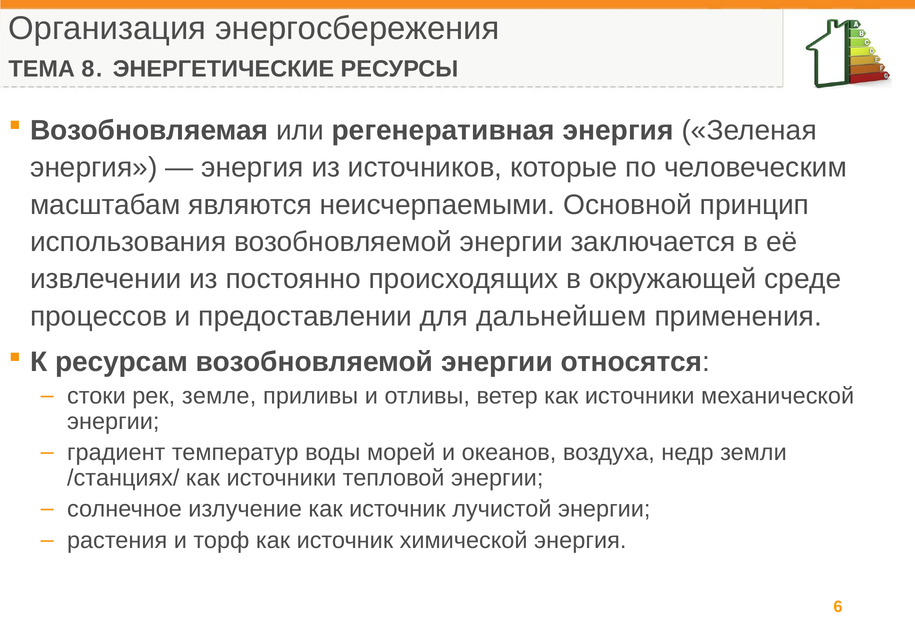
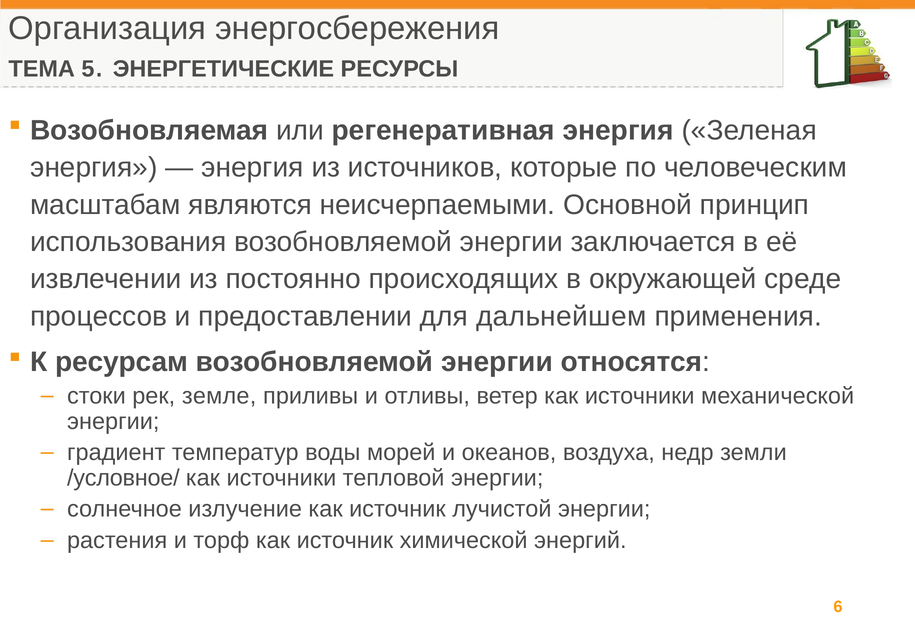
8: 8 -> 5 (88, 69)
/станциях/: /станциях/ -> /условное/ (123, 478)
химической энергия: энергия -> энергий (580, 540)
